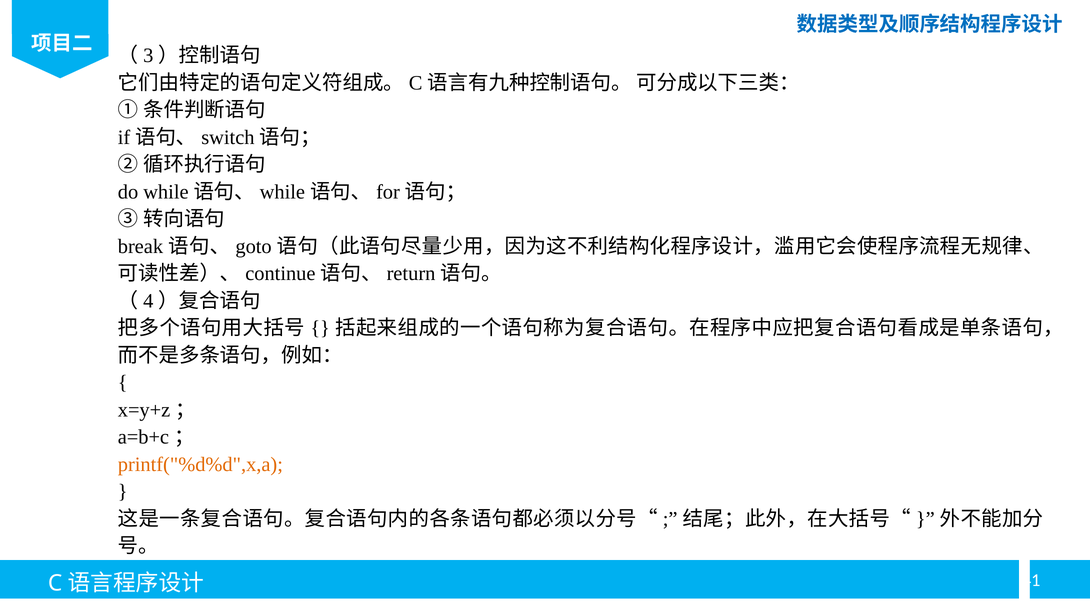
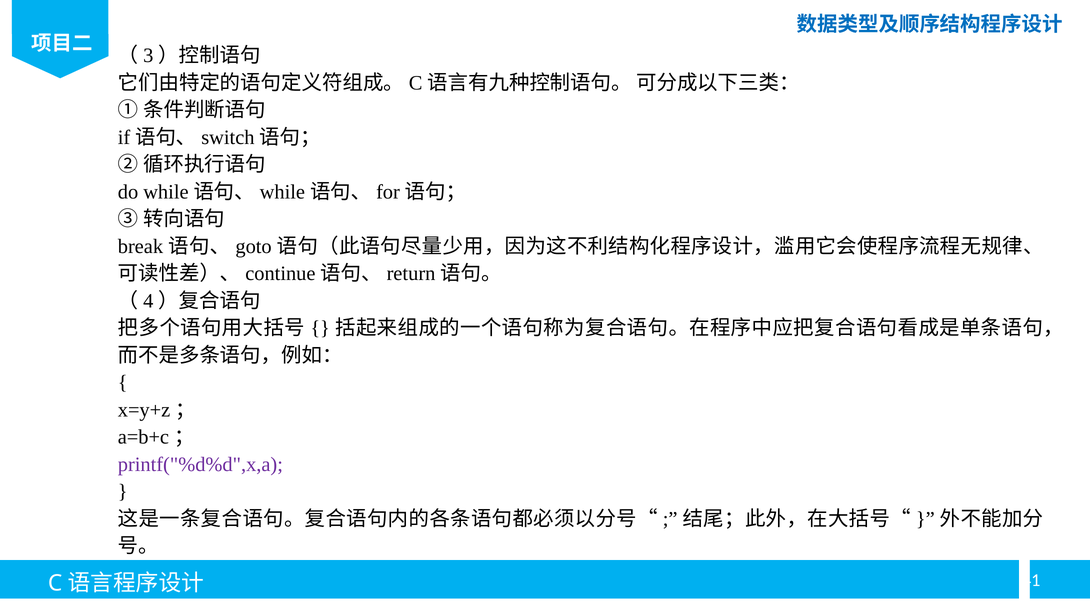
printf("%d%d",x,a colour: orange -> purple (200, 465)
